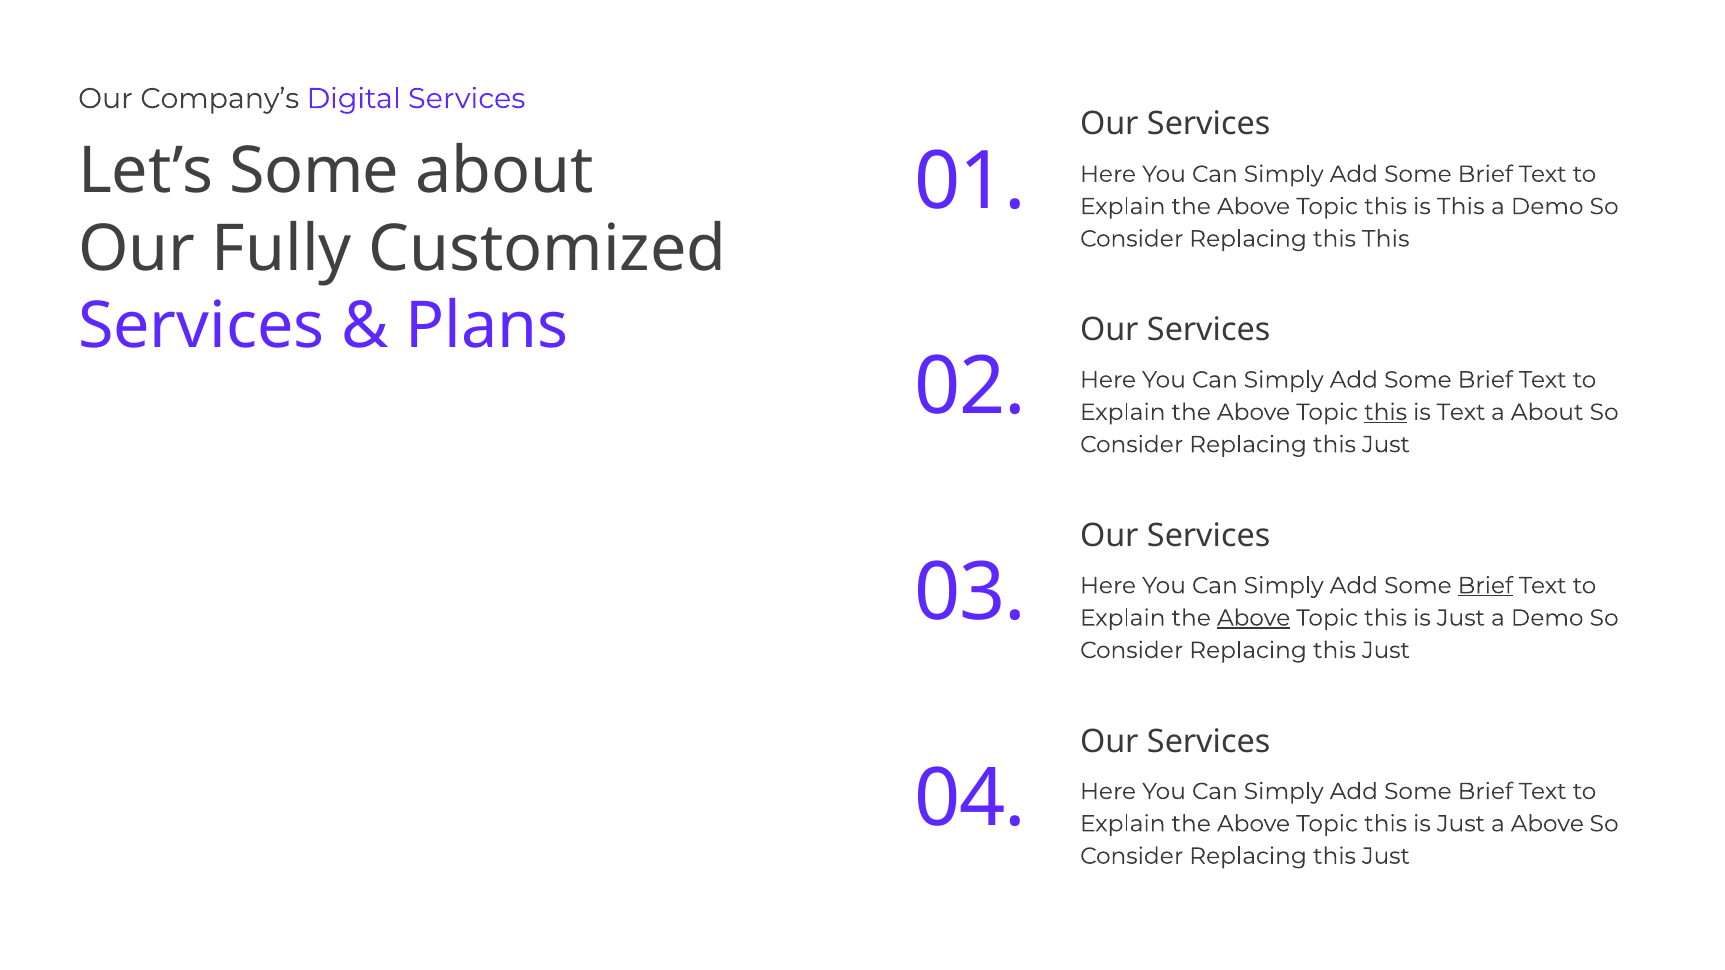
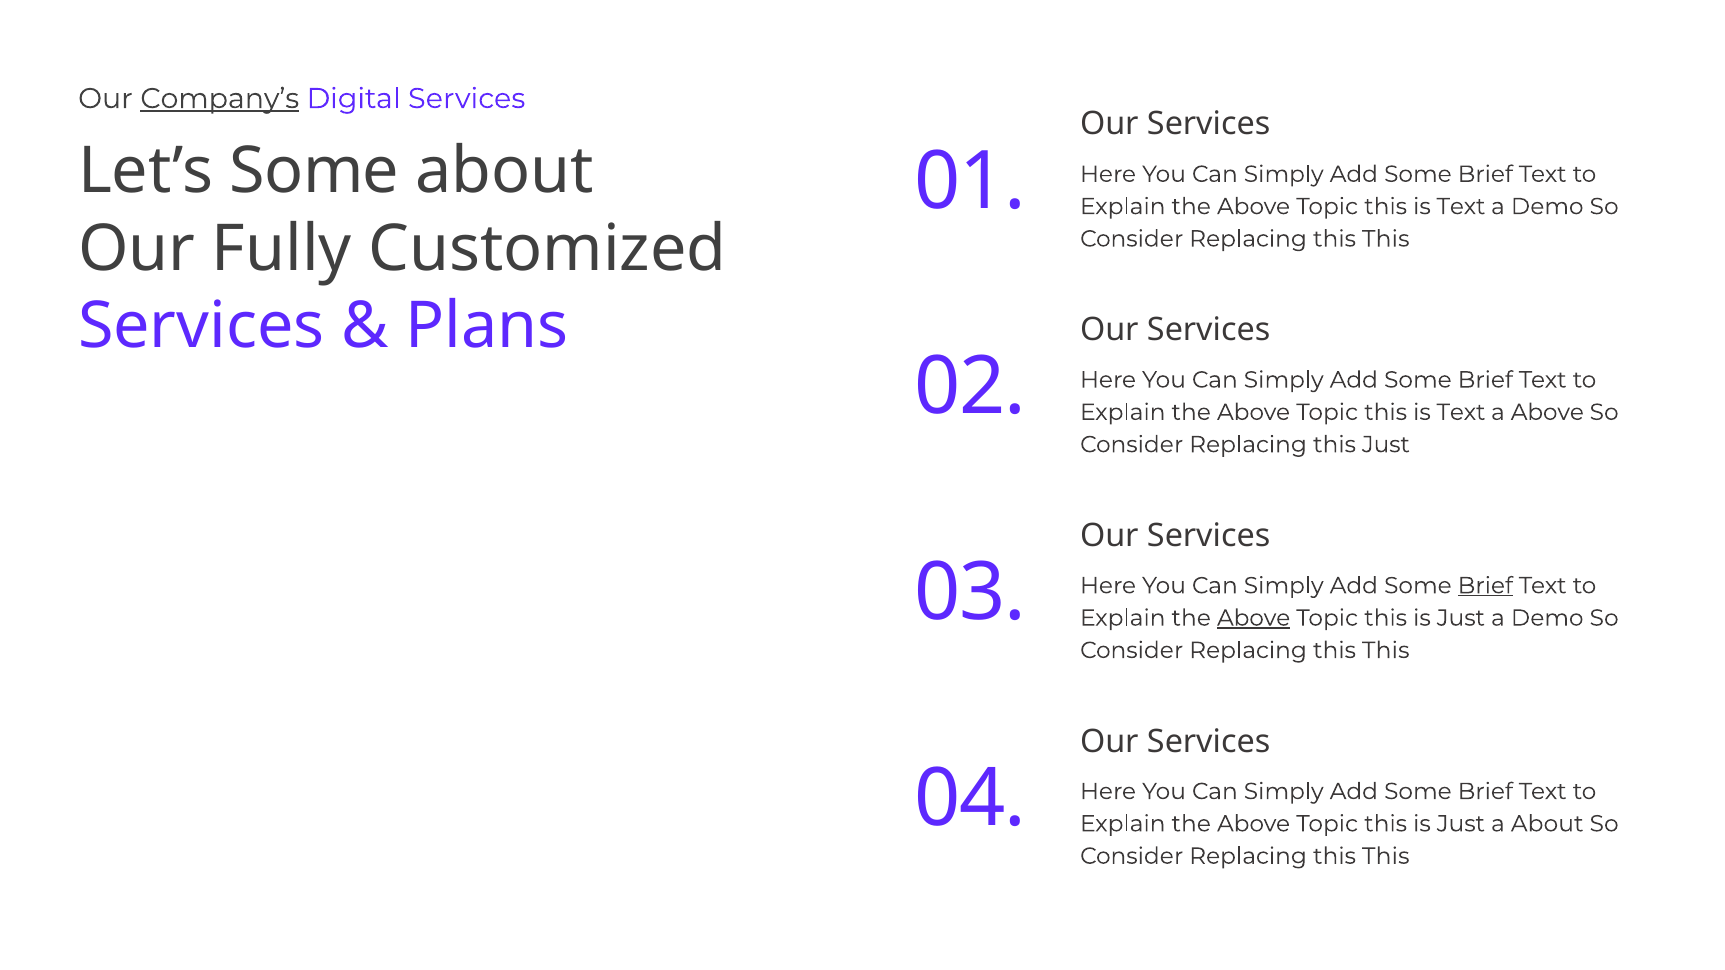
Company’s underline: none -> present (220, 99)
This: This -> Text (1461, 207)
this underline: present -> none (1386, 412)
a About: About -> Above (1547, 412)
Just: Just -> This (1386, 651)
a Above: Above -> About (1547, 824)
Just: Just -> This (1386, 856)
